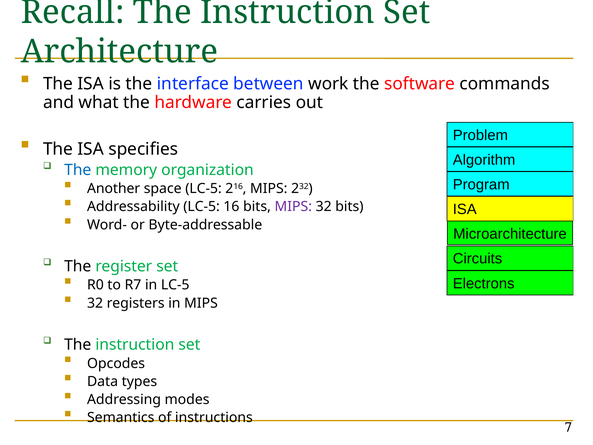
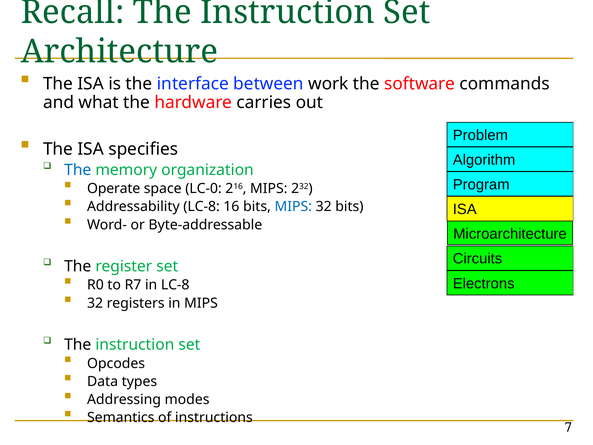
Another: Another -> Operate (114, 188)
space LC-5: LC-5 -> LC-0 (203, 188)
Addressability LC-5: LC-5 -> LC-8 (202, 207)
MIPS colour: purple -> blue (293, 207)
in LC-5: LC-5 -> LC-8 (175, 285)
